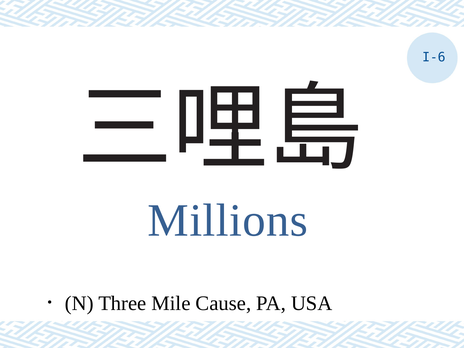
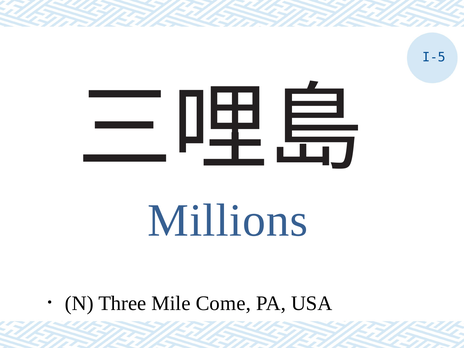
I-6: I-6 -> I-5 (434, 57)
Cause: Cause -> Come (223, 303)
